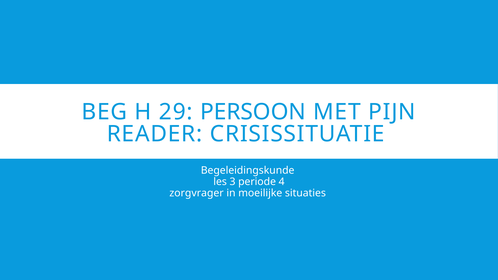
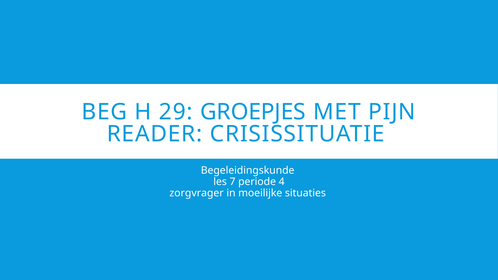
PERSOON: PERSOON -> GROEPJES (253, 112)
3: 3 -> 7 (233, 182)
